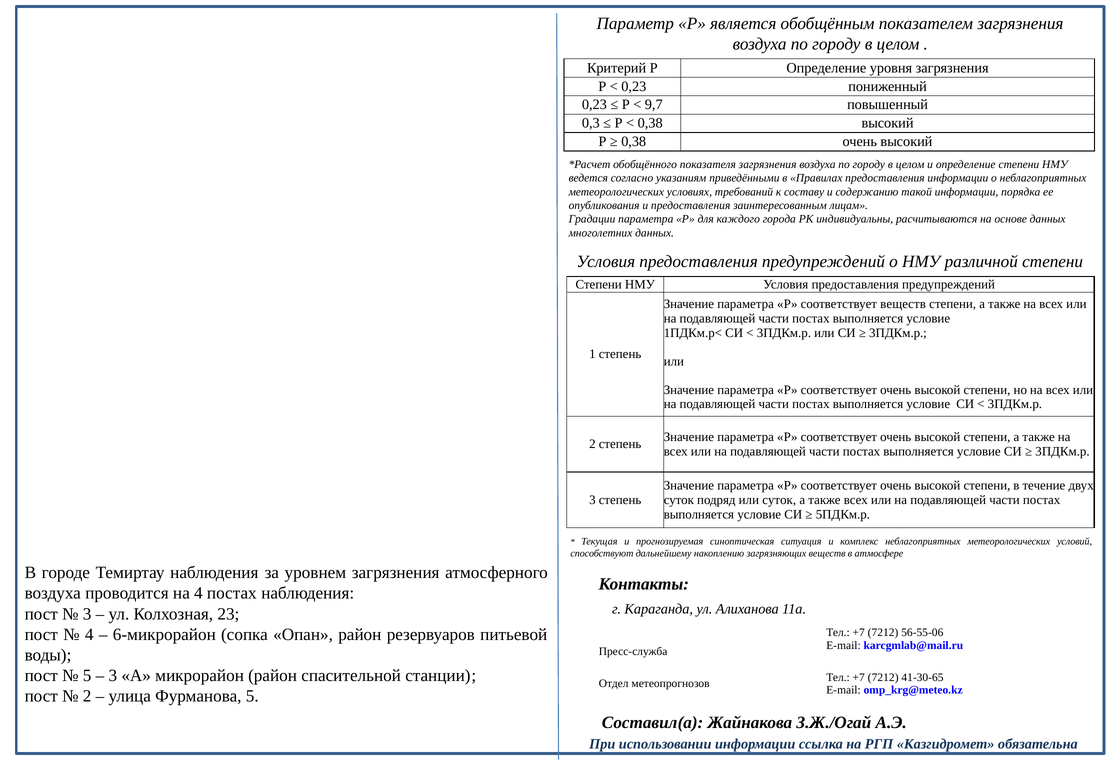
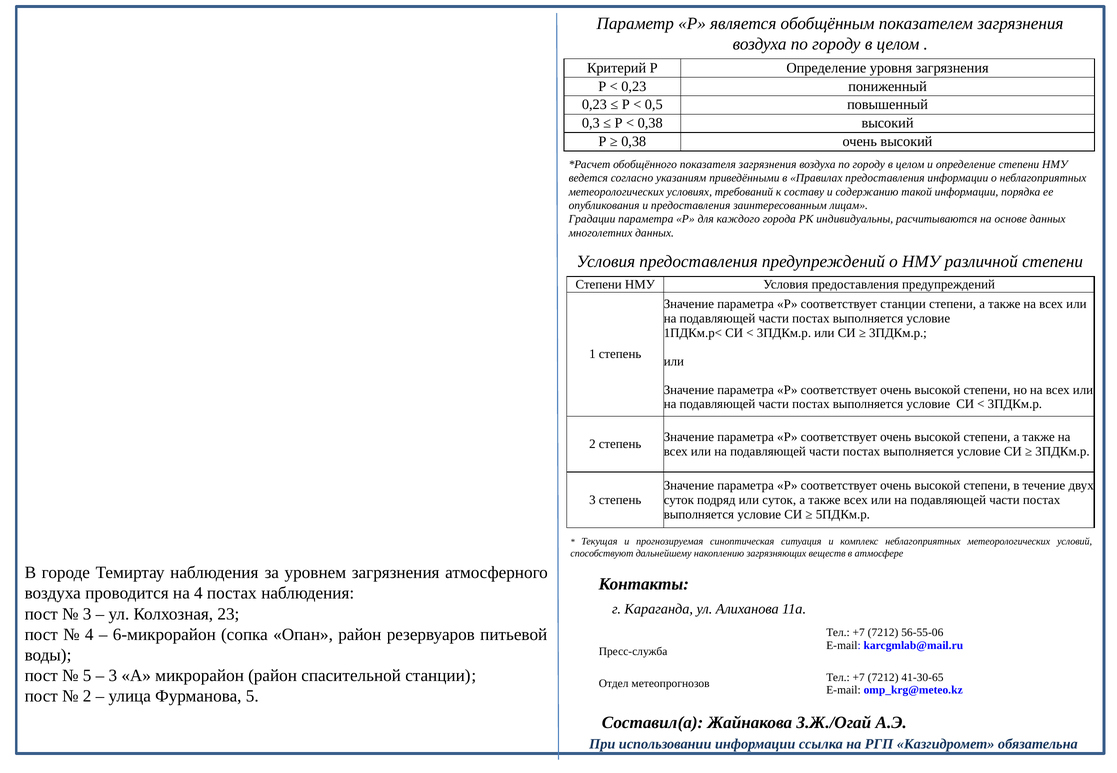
9,7: 9,7 -> 0,5 (654, 105)
соответствует веществ: веществ -> станции (903, 304)
